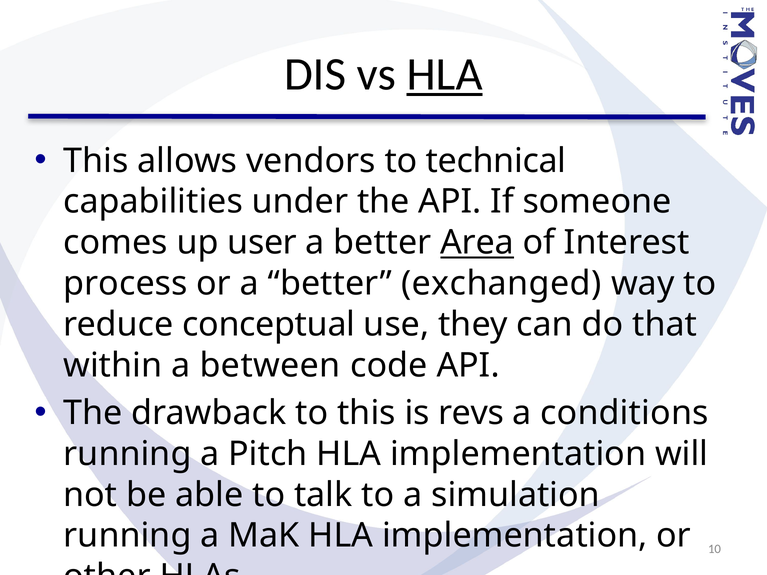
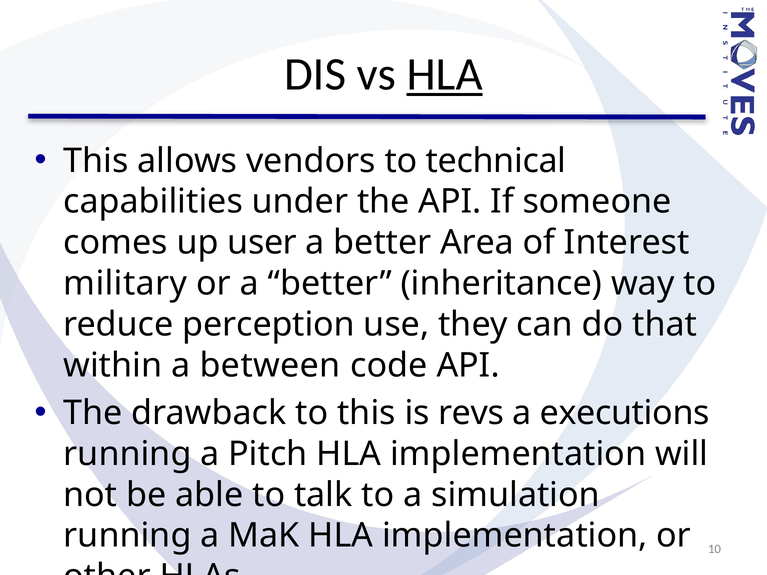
Area underline: present -> none (477, 243)
process: process -> military (125, 284)
exchanged: exchanged -> inheritance (501, 284)
conceptual: conceptual -> perception (269, 325)
conditions: conditions -> executions (625, 413)
